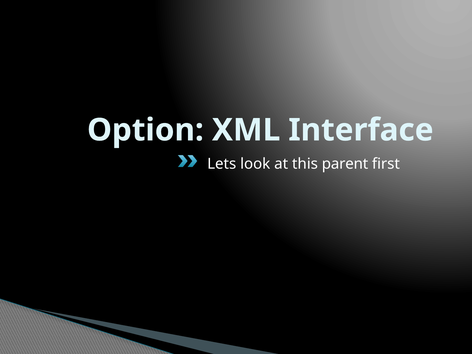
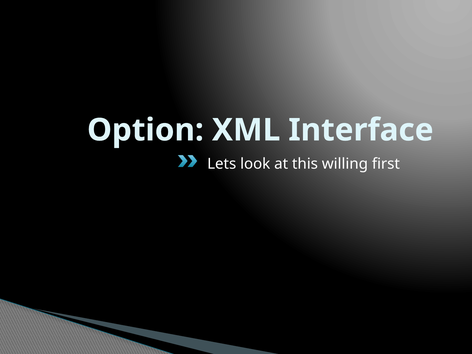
parent: parent -> willing (345, 164)
